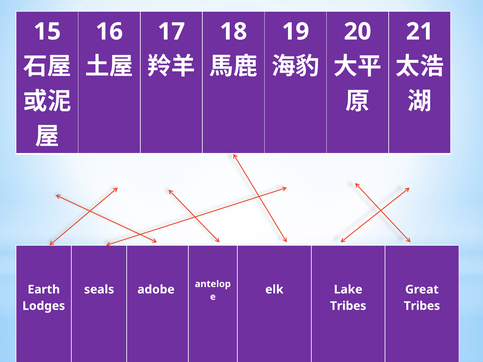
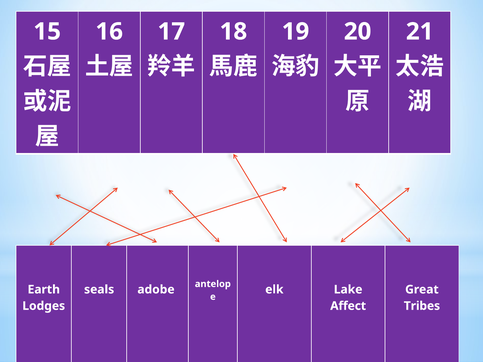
Tribes: Tribes -> Affect (348, 306)
